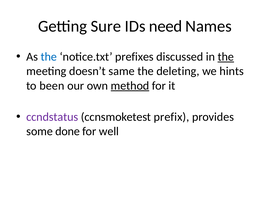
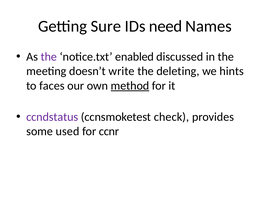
the colour: blue -> purple (49, 57)
prefixes: prefixes -> enabled (134, 57)
the underline: present -> none (226, 57)
same: same -> write (122, 71)
been: been -> faces (52, 85)
prefix: prefix -> check (172, 117)
done: done -> used (68, 131)
well: well -> ccnr (109, 131)
